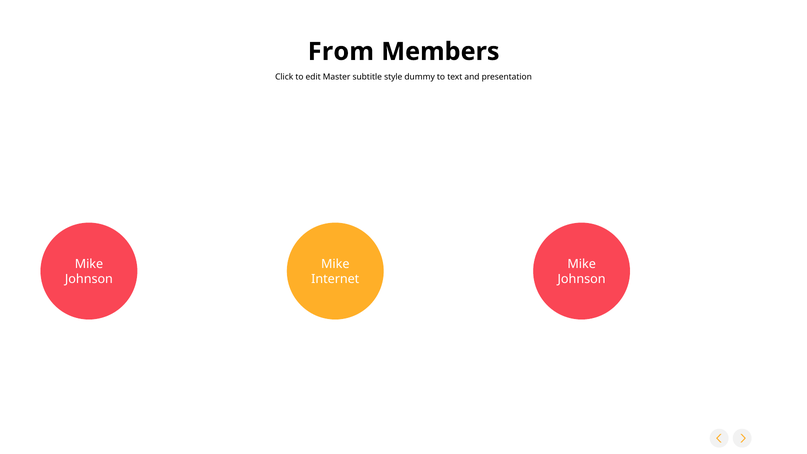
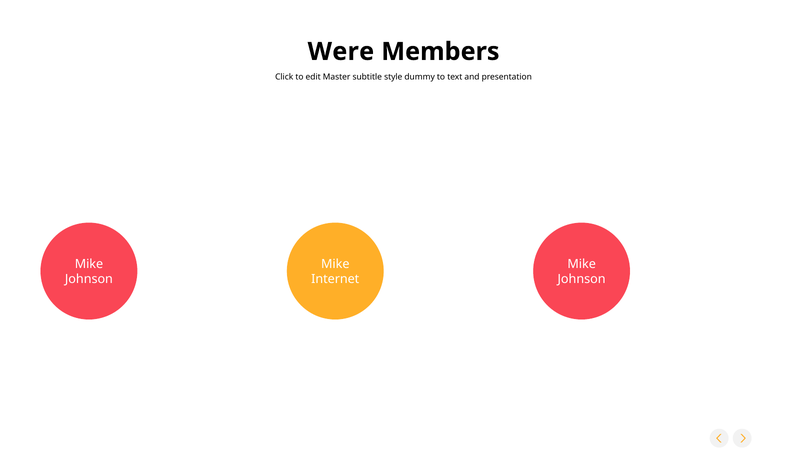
From: From -> Were (341, 52)
